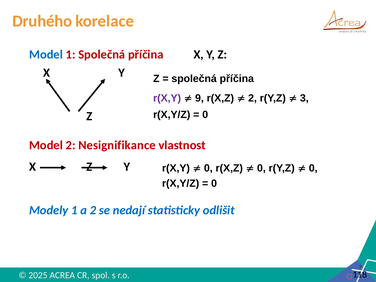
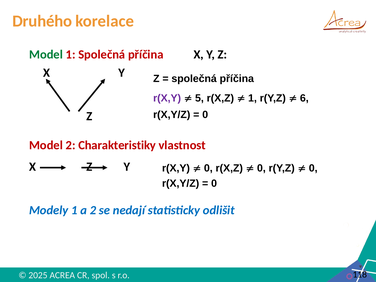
Model colour: blue -> green (46, 54)
9: 9 -> 5 (199, 98)
2: 2 -> 1 (252, 98)
3: 3 -> 6 (304, 98)
Nesignifikance: Nesignifikance -> Charakteristiky (117, 145)
